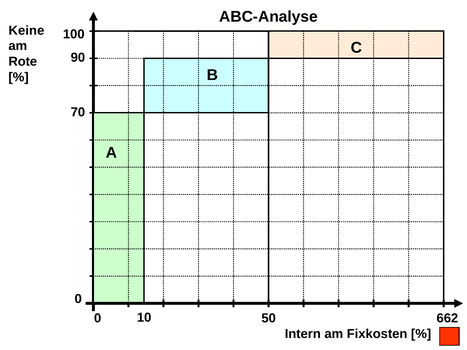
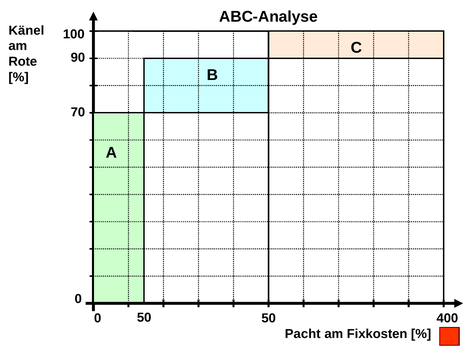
Keine: Keine -> Känel (26, 30)
0 10: 10 -> 50 (144, 318)
662: 662 -> 400 (447, 318)
Intern: Intern -> Pacht (303, 334)
